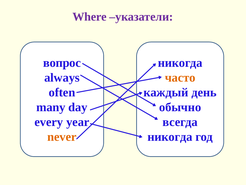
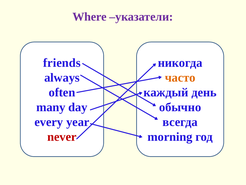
вопрос: вопрос -> friends (62, 63)
never colour: orange -> red (62, 136)
никогда: никогда -> morning (170, 136)
